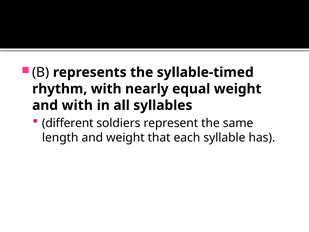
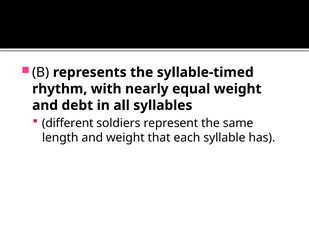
and with: with -> debt (77, 105)
